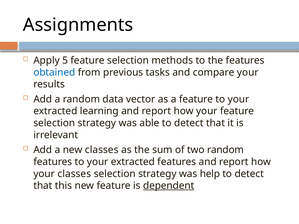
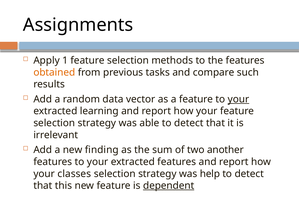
5: 5 -> 1 (65, 60)
obtained colour: blue -> orange (54, 72)
compare your: your -> such (248, 72)
your underline: none -> present (238, 99)
new classes: classes -> finding (102, 150)
two random: random -> another (225, 150)
